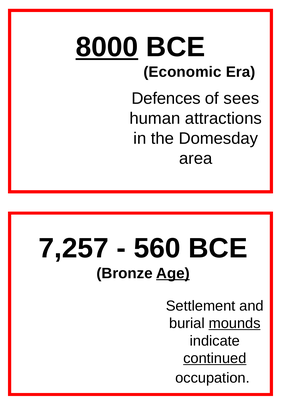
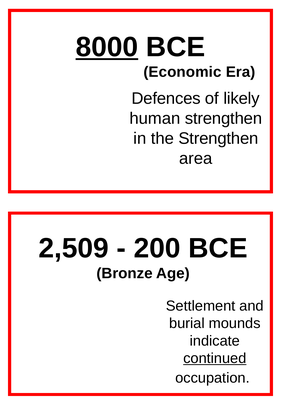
sees: sees -> likely (242, 99)
human attractions: attractions -> strengthen (223, 119)
the Domesday: Domesday -> Strengthen (218, 139)
7,257: 7,257 -> 2,509 (74, 249)
560: 560 -> 200 (157, 249)
Age underline: present -> none (173, 274)
mounds underline: present -> none (235, 324)
